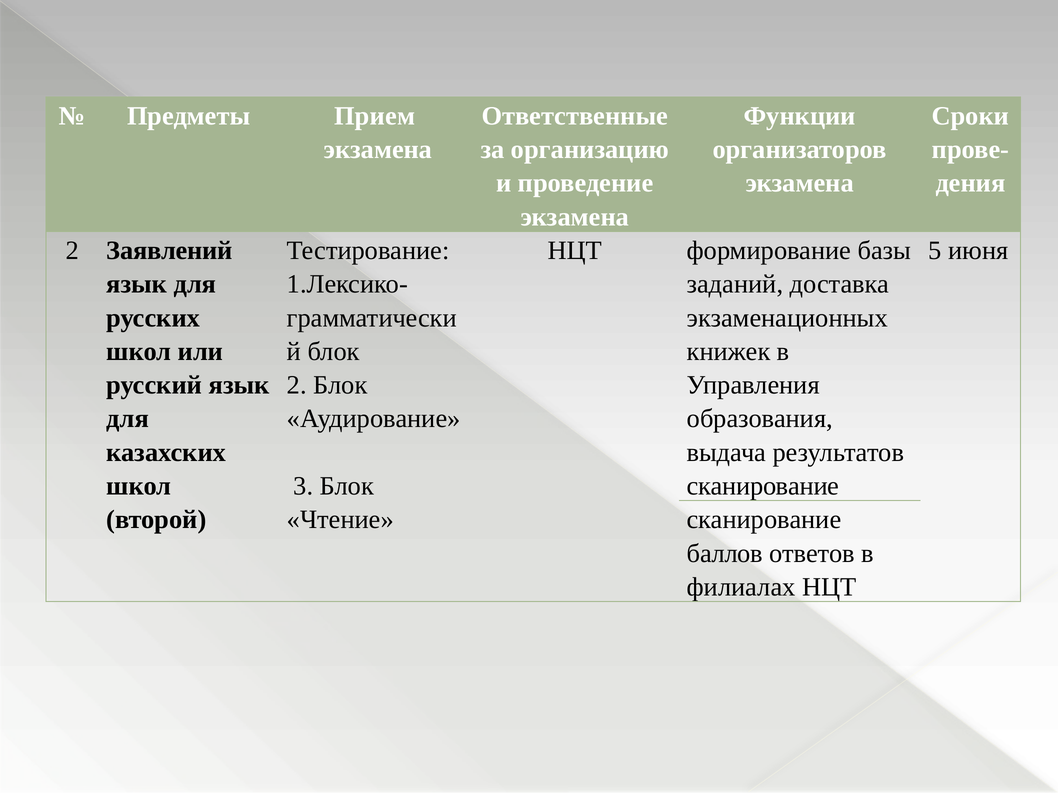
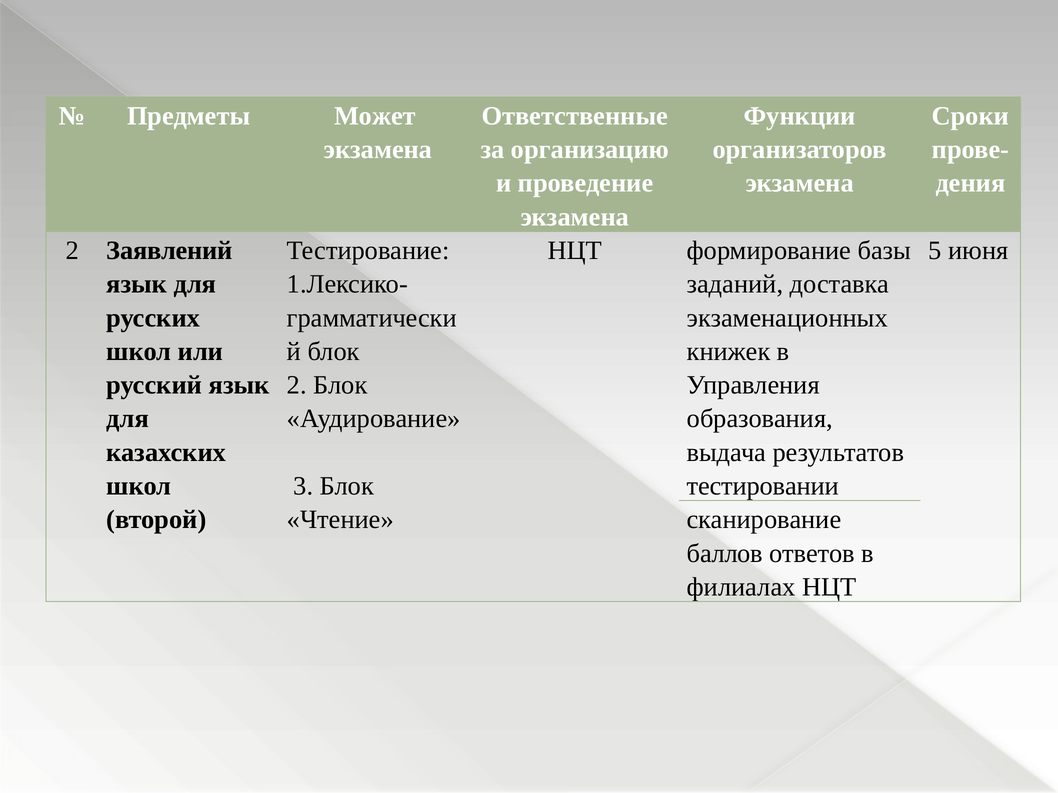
Прием: Прием -> Может (375, 116)
сканирование: сканирование -> тестировании (763, 486)
